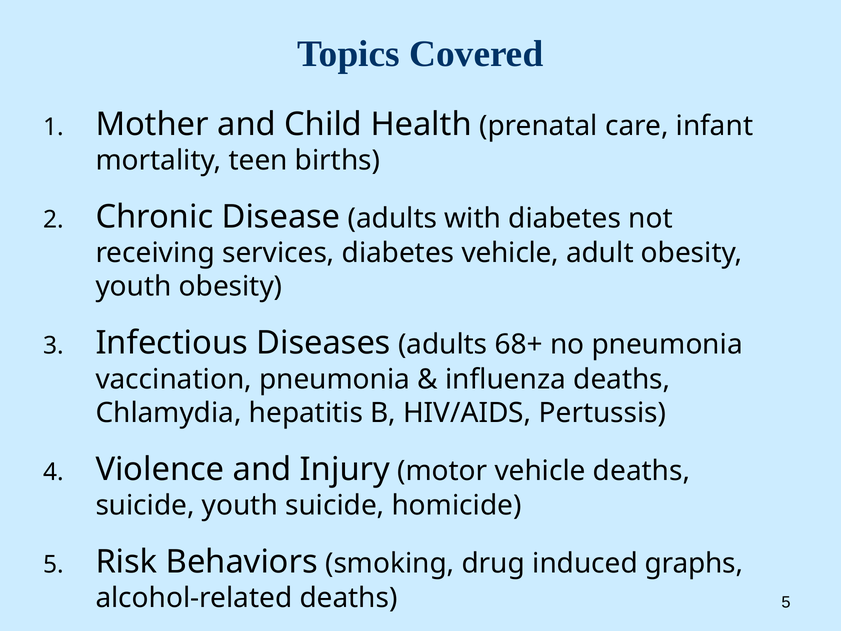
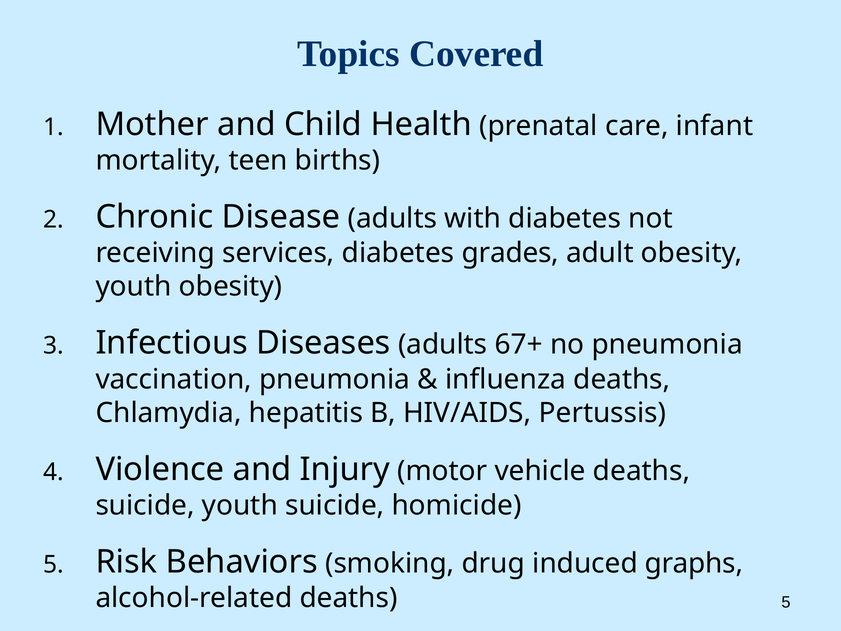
diabetes vehicle: vehicle -> grades (510, 253)
68+: 68+ -> 67+ (519, 344)
